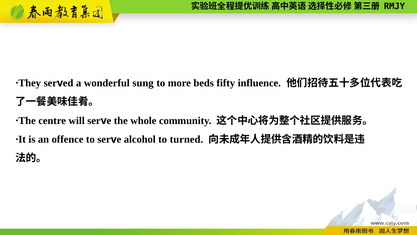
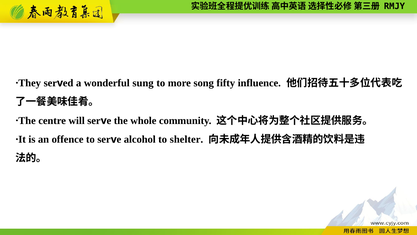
beds: beds -> song (204, 83)
turned: turned -> shelter (186, 139)
